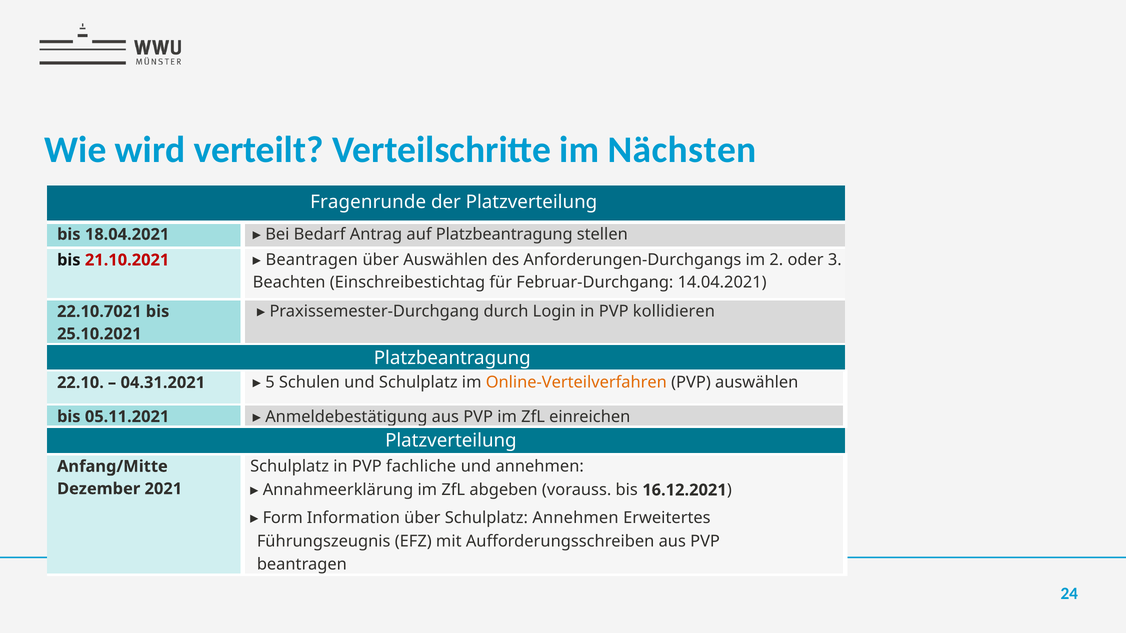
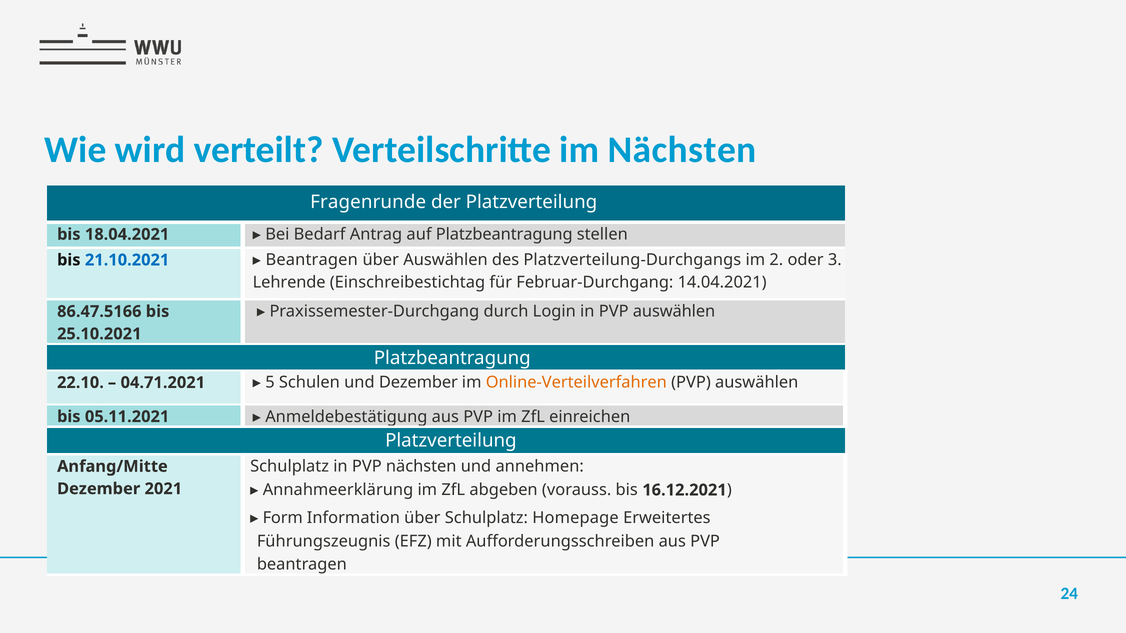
21.10.2021 colour: red -> blue (127, 260)
Anforderungen-Durchgangs: Anforderungen-Durchgangs -> Platzverteilung-Durchgangs (632, 260)
Beachten: Beachten -> Lehrende (289, 283)
in PVP kollidieren: kollidieren -> auswählen (674, 312)
22.10.7021: 22.10.7021 -> 86.47.5166 (99, 312)
04.31.2021: 04.31.2021 -> 04.71.2021 (163, 383)
und Schulplatz: Schulplatz -> Dezember (418, 383)
PVP fachliche: fachliche -> nächsten (421, 467)
Schulplatz Annehmen: Annehmen -> Homepage (575, 518)
